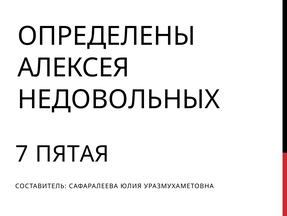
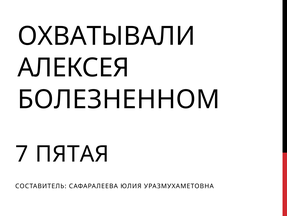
ОПРЕДЕЛЕНЫ: ОПРЕДЕЛЕНЫ -> ОХВАТЫВАЛИ (106, 36)
НЕДОВОЛЬНЫХ: НЕДОВОЛЬНЫХ -> БОЛЕЗНЕННОМ (119, 99)
